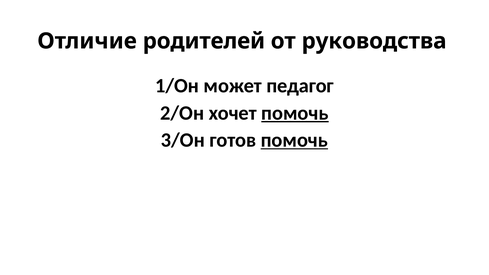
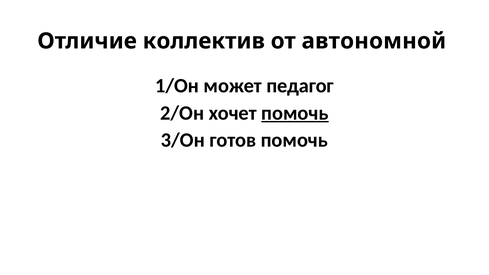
родителей: родителей -> коллектив (204, 41)
руководства: руководства -> автономной (374, 41)
помочь underline: present -> none (294, 140)
